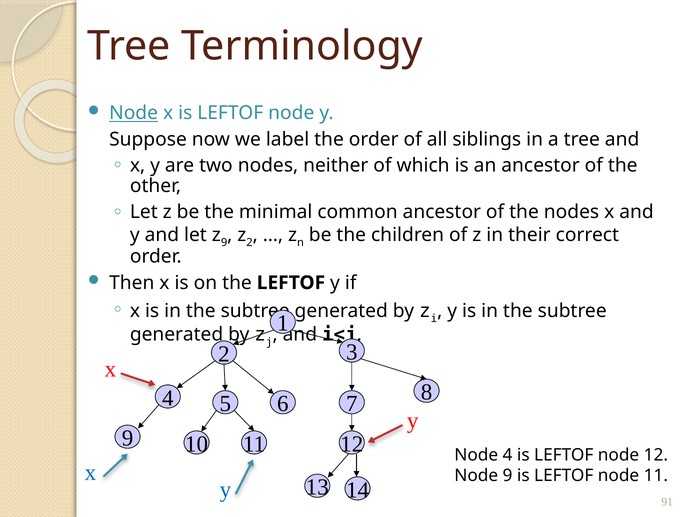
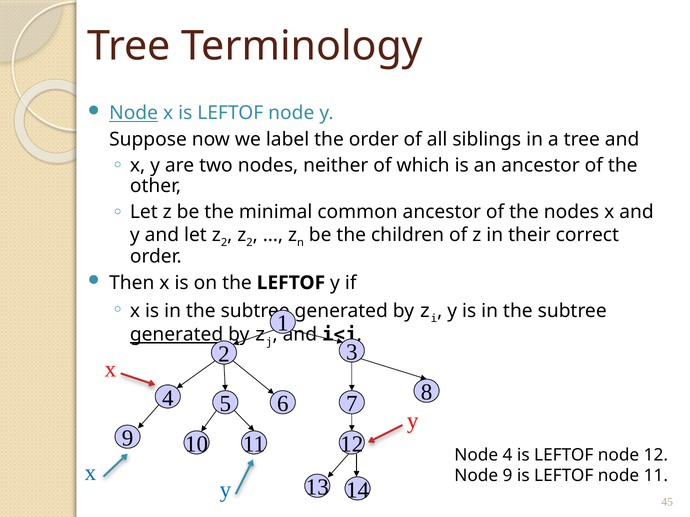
let z 9: 9 -> 2 (224, 243)
generated underline: none -> present (177, 335)
91: 91 -> 45 (667, 502)
